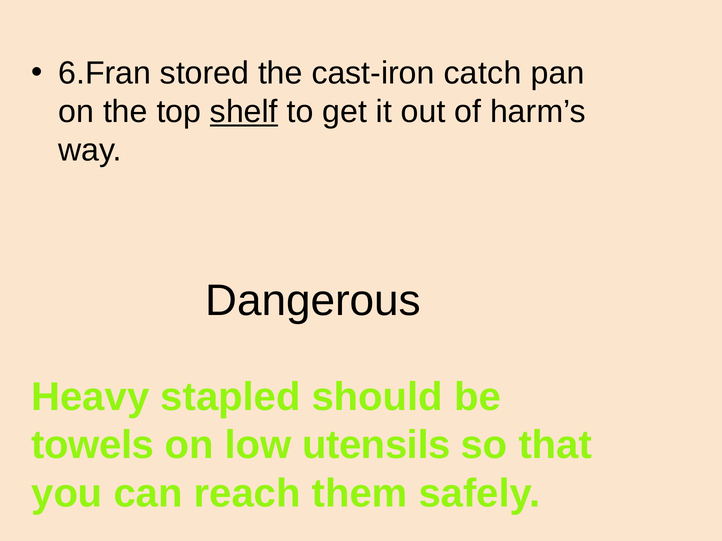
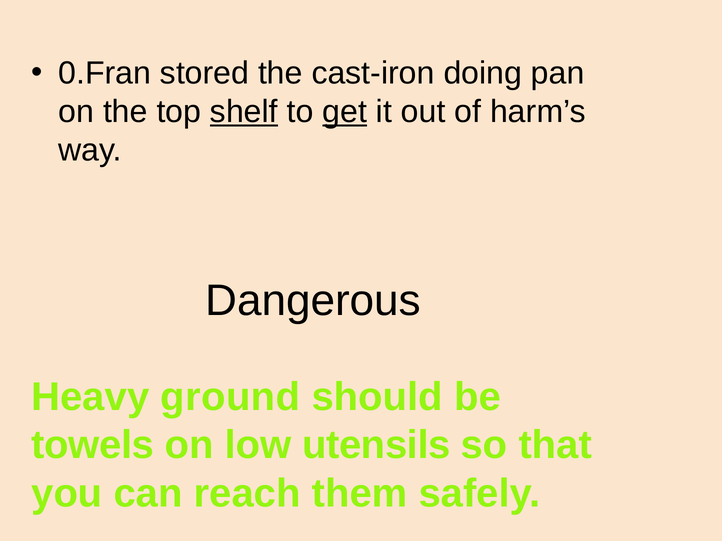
6.Fran: 6.Fran -> 0.Fran (105, 73)
catch: catch -> doing (483, 73)
get underline: none -> present (345, 112)
stapled: stapled -> ground (230, 398)
